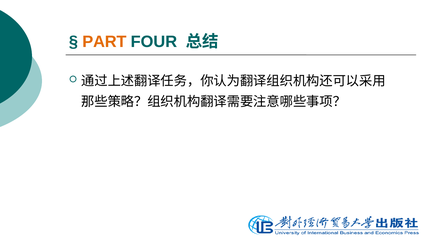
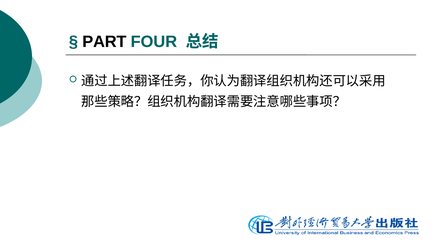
PART colour: orange -> black (104, 42)
